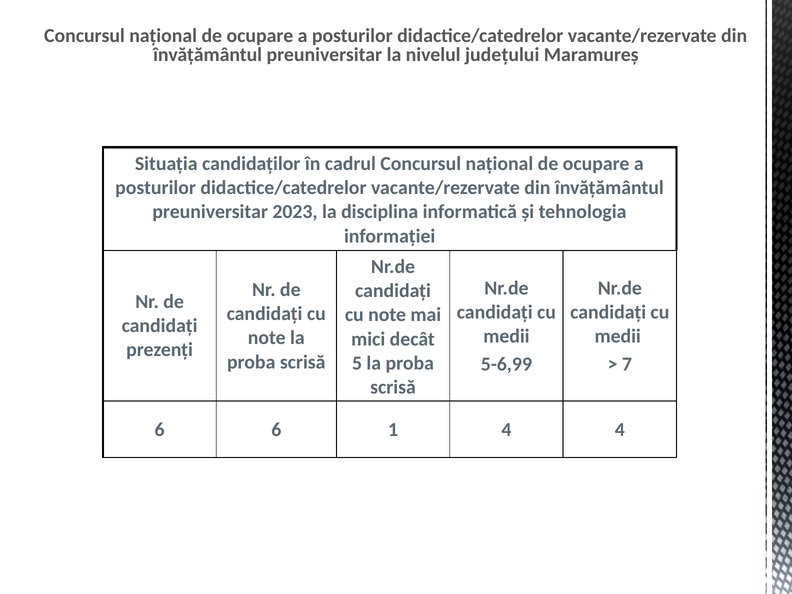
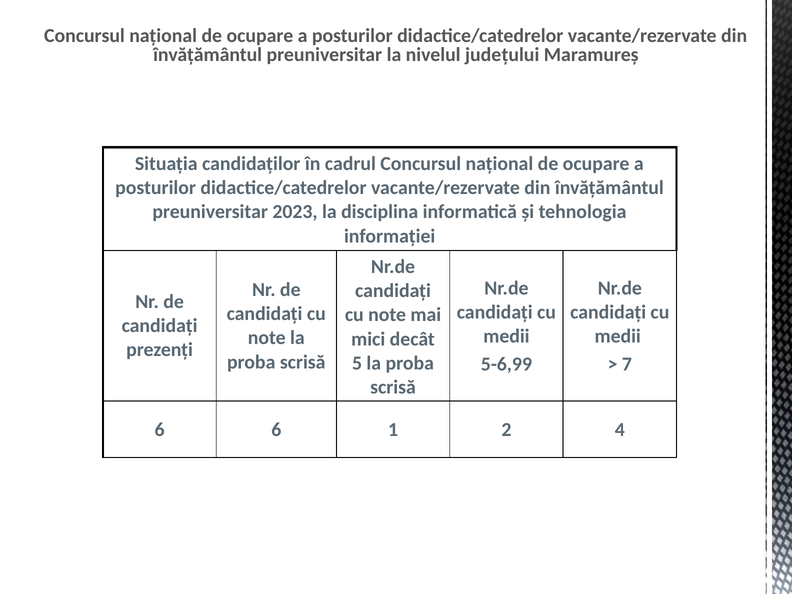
1 4: 4 -> 2 (506, 430)
